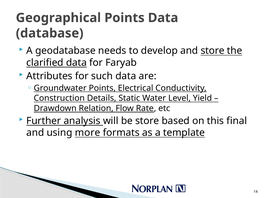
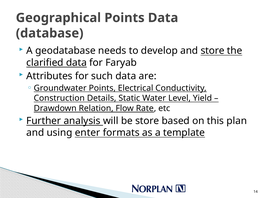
final: final -> plan (237, 121)
more: more -> enter (88, 133)
